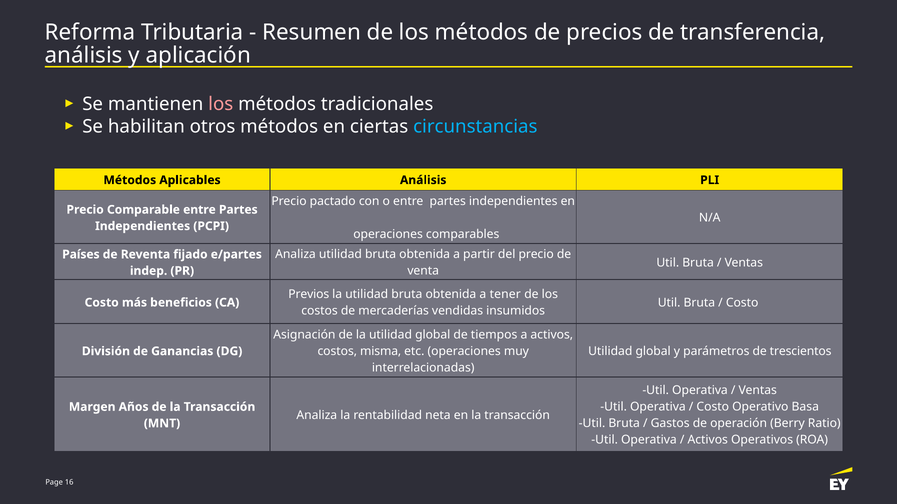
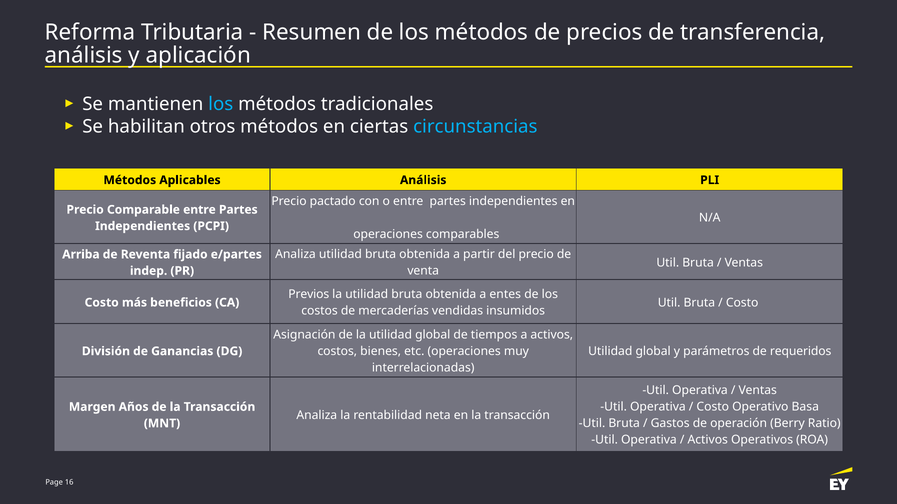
los colour: pink -> light blue (221, 104)
Países: Países -> Arriba (81, 255)
tener: tener -> entes (505, 294)
misma: misma -> bienes (381, 351)
trescientos: trescientos -> requeridos (801, 351)
